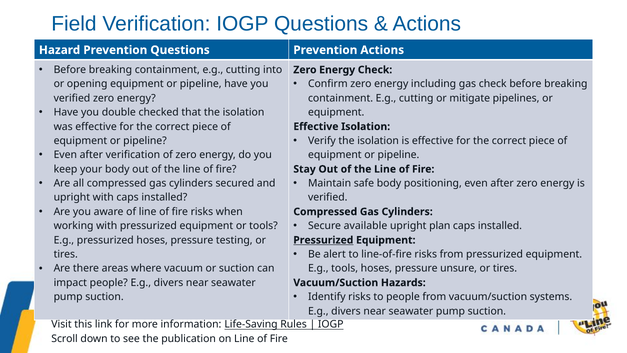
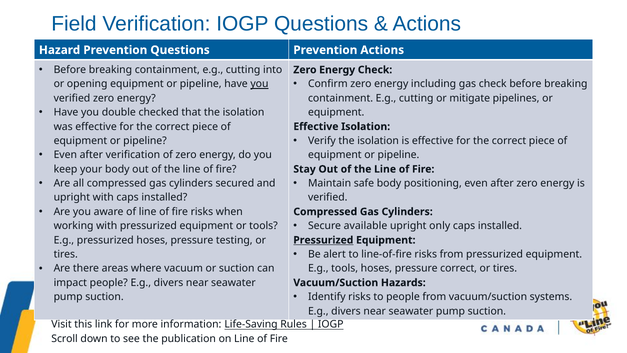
you underline: none -> present (259, 84)
plan: plan -> only (440, 226)
pressure unsure: unsure -> correct (459, 268)
